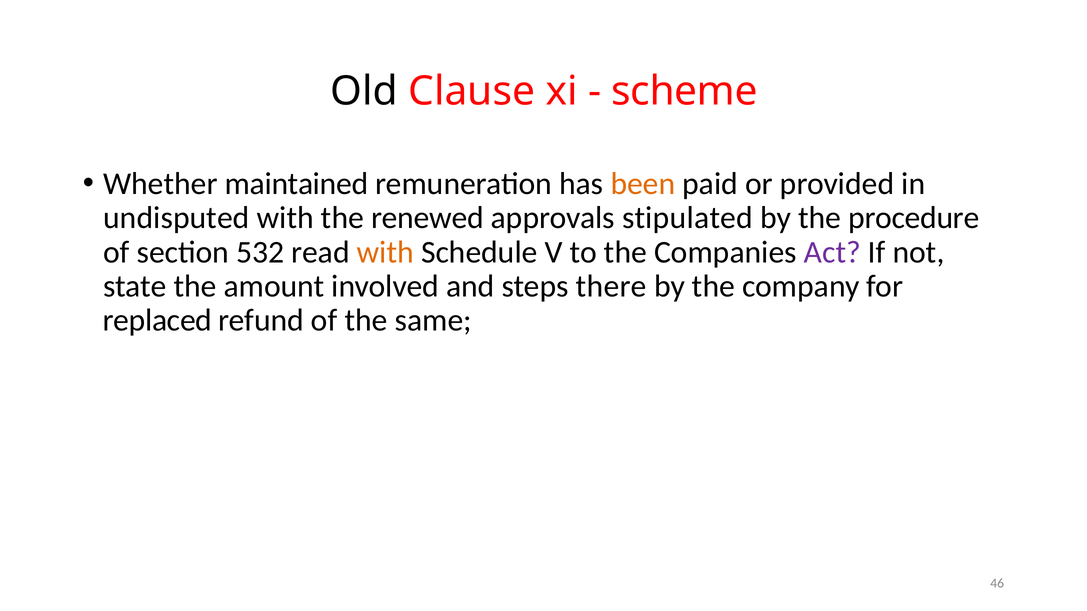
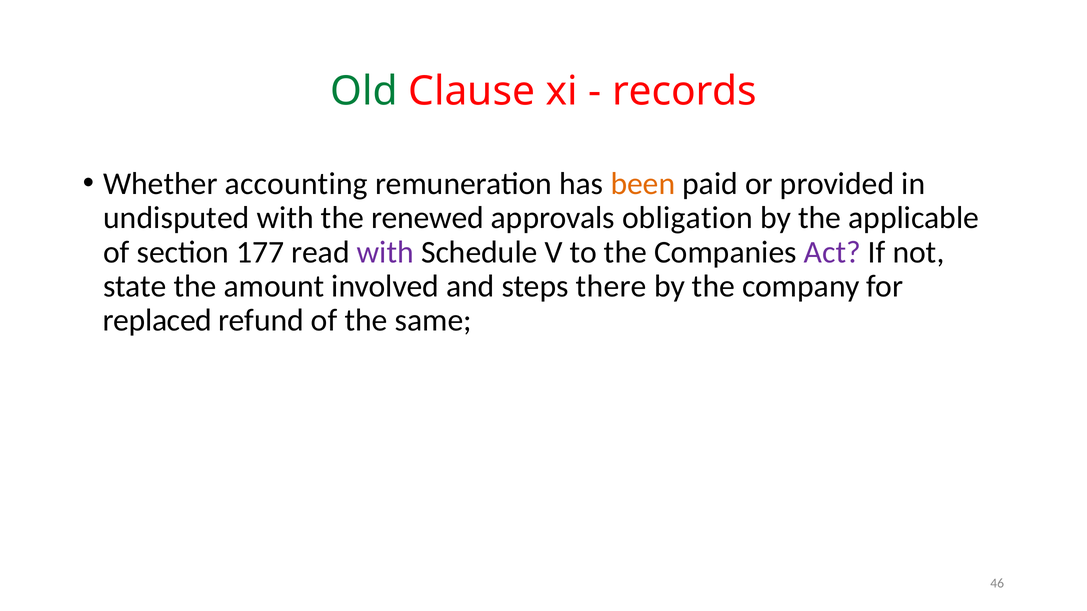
Old colour: black -> green (364, 91)
scheme: scheme -> records (684, 91)
maintained: maintained -> accounting (296, 184)
stipulated: stipulated -> obligation (687, 218)
procedure: procedure -> applicable (914, 218)
532: 532 -> 177 (260, 252)
with colour: orange -> purple (385, 252)
